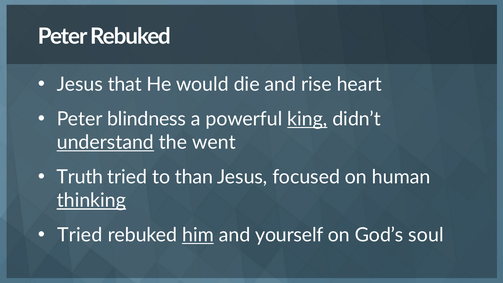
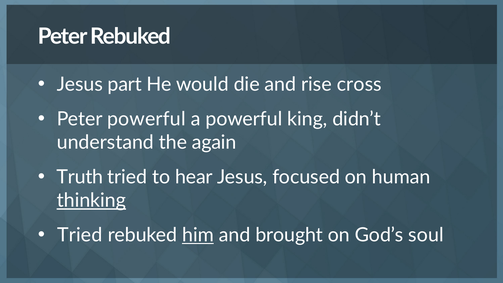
that: that -> part (125, 84)
heart: heart -> cross (359, 84)
Peter blindness: blindness -> powerful (146, 119)
king underline: present -> none (307, 119)
understand underline: present -> none (105, 142)
went: went -> again (214, 142)
than: than -> hear (194, 177)
yourself: yourself -> brought (289, 235)
